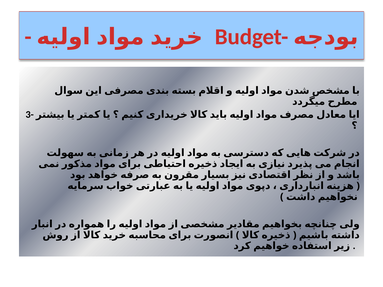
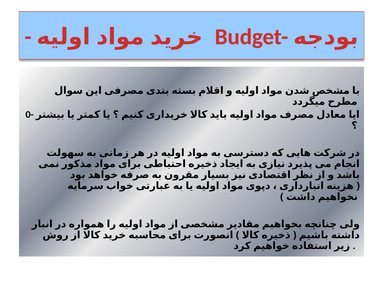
3-: 3- -> 0- (30, 115)
